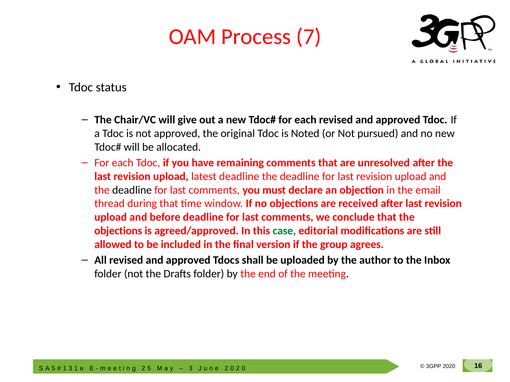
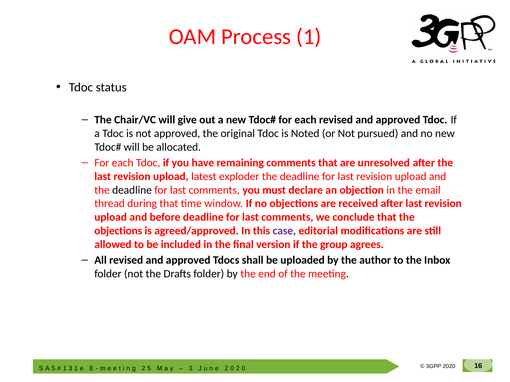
Process 7: 7 -> 1 (309, 37)
latest deadline: deadline -> exploder (239, 177)
case colour: green -> purple (284, 231)
